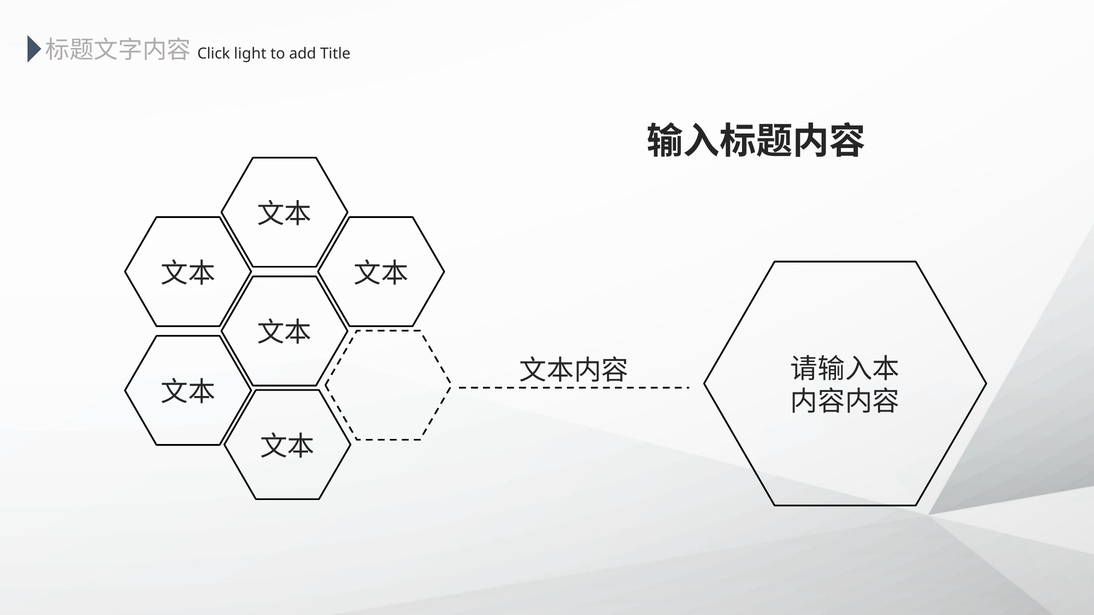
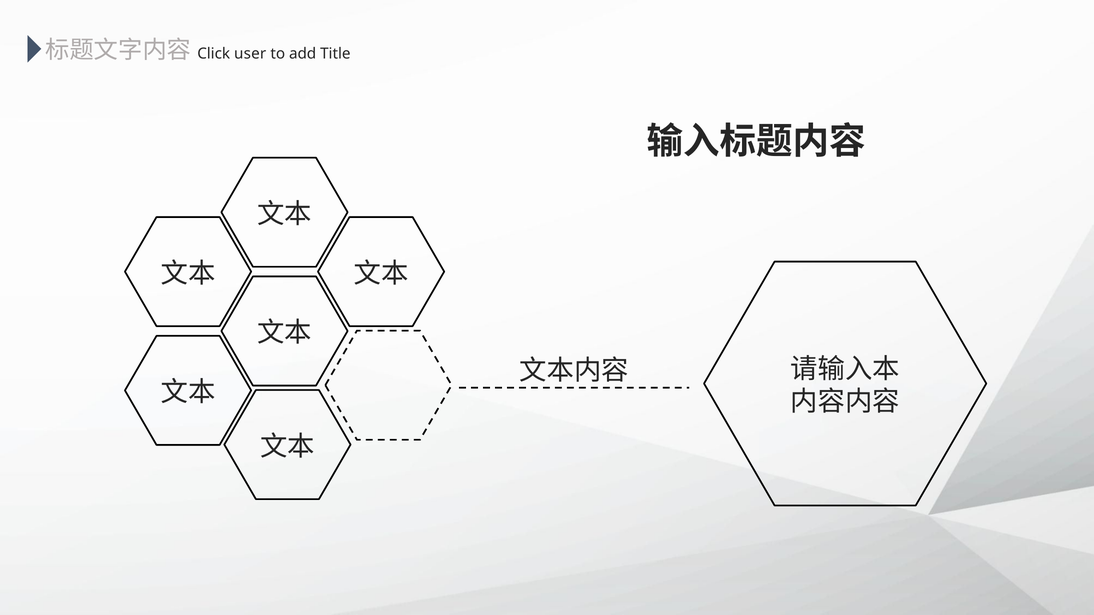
light: light -> user (250, 54)
